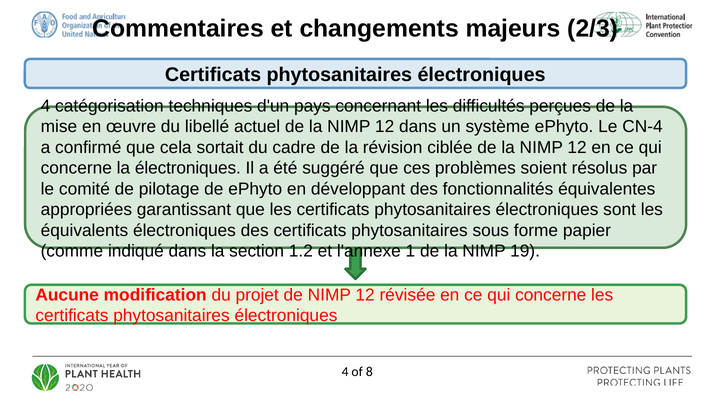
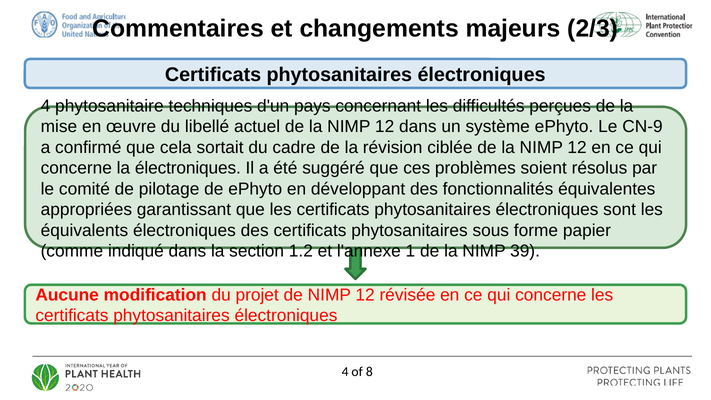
catégorisation: catégorisation -> phytosanitaire (109, 106)
CN-4: CN-4 -> CN-9 (642, 127)
19: 19 -> 39 (525, 251)
